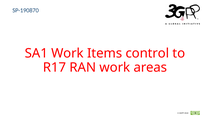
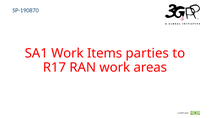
control: control -> parties (147, 53)
